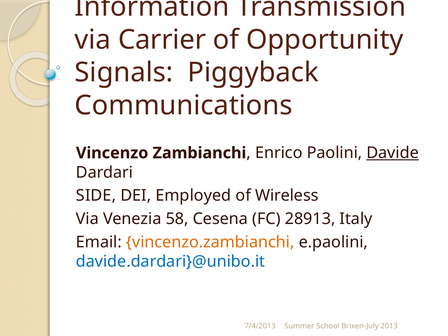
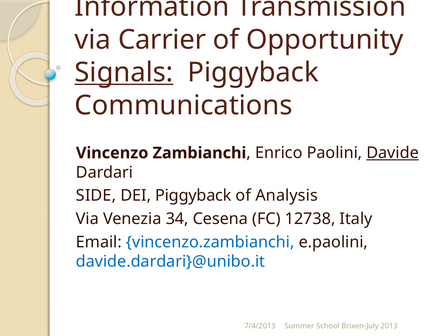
Signals underline: none -> present (124, 73)
DEI Employed: Employed -> Piggyback (193, 196)
Wireless: Wireless -> Analysis (287, 196)
58: 58 -> 34 (177, 219)
28913: 28913 -> 12738 (310, 219)
vincenzo.zambianchi colour: orange -> blue (210, 242)
